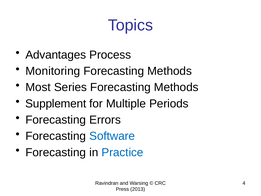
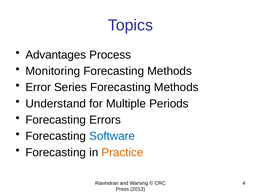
Most: Most -> Error (38, 87)
Supplement: Supplement -> Understand (56, 103)
Practice colour: blue -> orange (122, 152)
